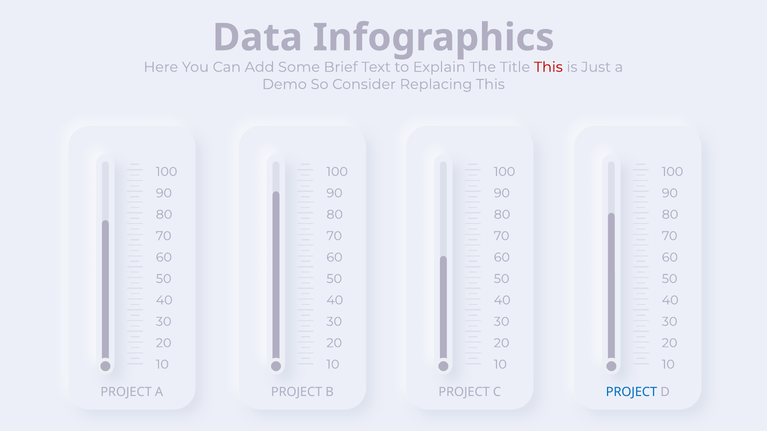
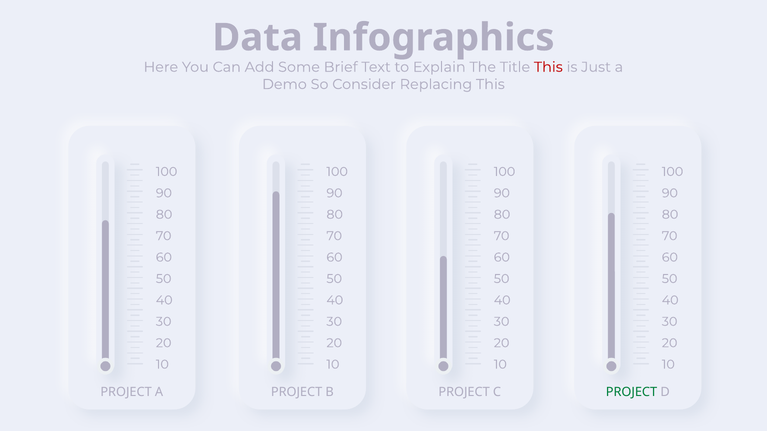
PROJECT colour: blue -> green (631, 392)
